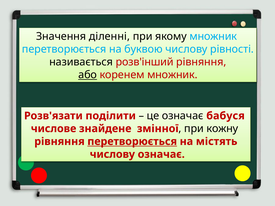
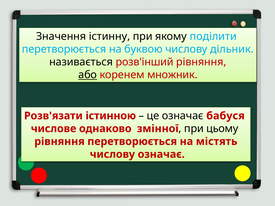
діленні: діленні -> істинну (109, 36)
якому множник: множник -> поділити (213, 36)
рівності: рівності -> дільник (232, 49)
поділити: поділити -> істинною (111, 116)
знайдене: знайдене -> однаково (105, 129)
кожну: кожну -> цьому (222, 129)
перетворюється underline: present -> none (132, 142)
